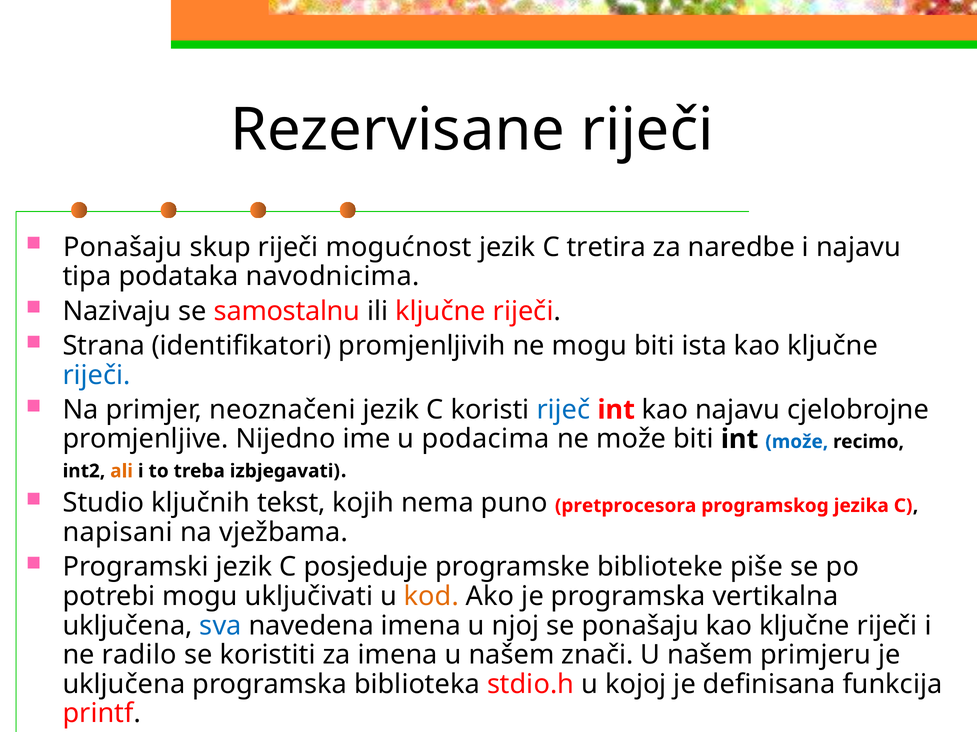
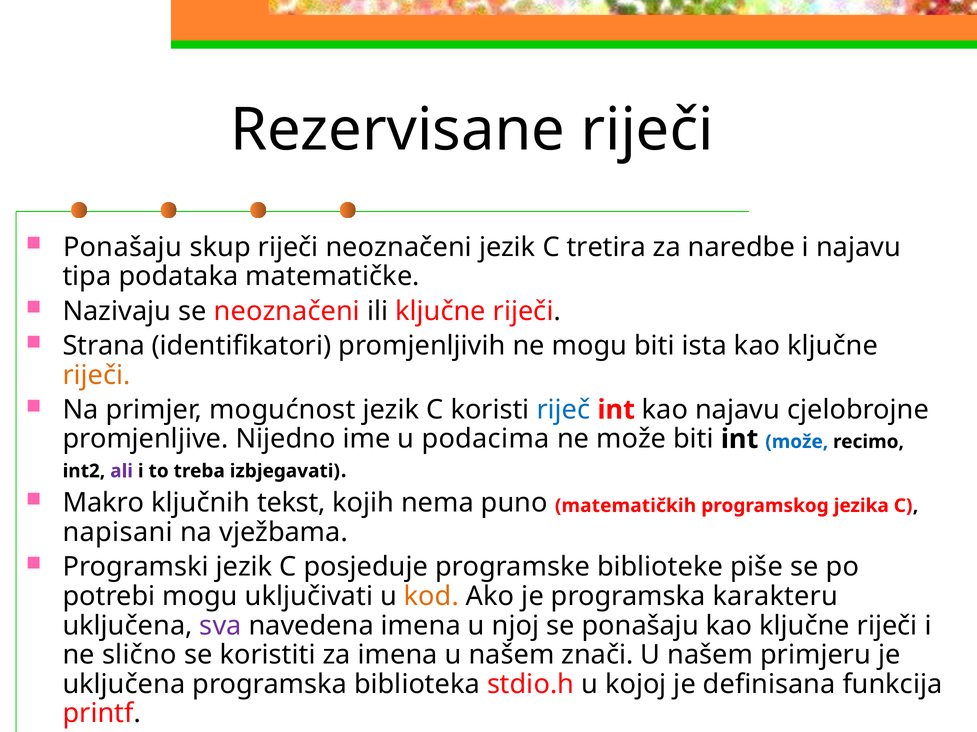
riječi mogućnost: mogućnost -> neoznačeni (399, 247)
navodnicima: navodnicima -> matematičke (333, 277)
se samostalnu: samostalnu -> neoznačeni (287, 311)
riječi colour: blue -> orange (97, 375)
neoznačeni: neoznačeni -> mogućnost (282, 410)
ali colour: orange -> purple (122, 471)
Studio: Studio -> Makro (103, 504)
pretprocesora: pretprocesora -> matematičkih (626, 506)
vertikalna: vertikalna -> karakteru (775, 597)
sva colour: blue -> purple (221, 626)
radilo: radilo -> slično (139, 656)
